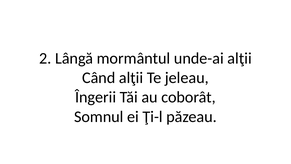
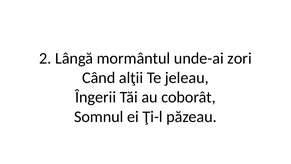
unde-ai alţii: alţii -> zori (240, 58)
